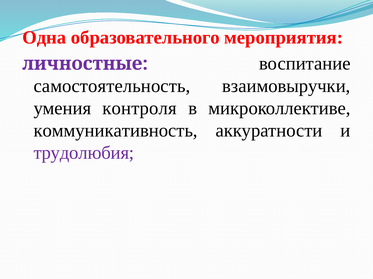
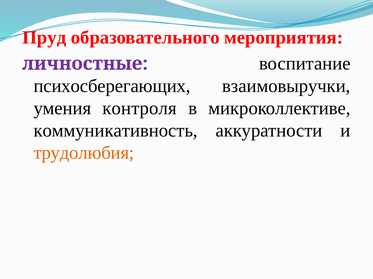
Одна: Одна -> Пруд (44, 38)
самостоятельность: самостоятельность -> психосберегающих (112, 86)
трудолюбия colour: purple -> orange (84, 153)
